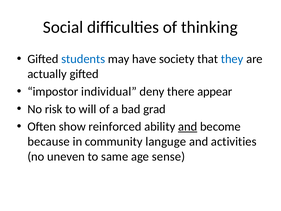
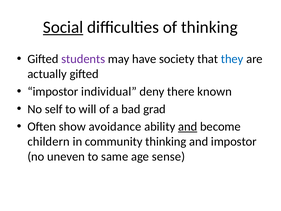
Social underline: none -> present (63, 27)
students colour: blue -> purple (83, 59)
appear: appear -> known (215, 91)
risk: risk -> self (54, 109)
reinforced: reinforced -> avoidance (115, 126)
because: because -> childern (49, 141)
community languge: languge -> thinking (166, 141)
and activities: activities -> impostor (234, 141)
